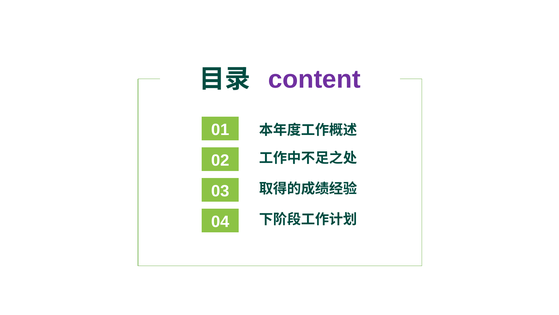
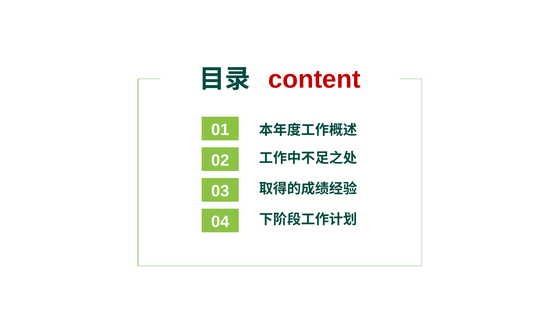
content colour: purple -> red (314, 79)
